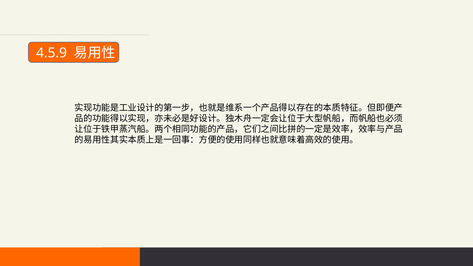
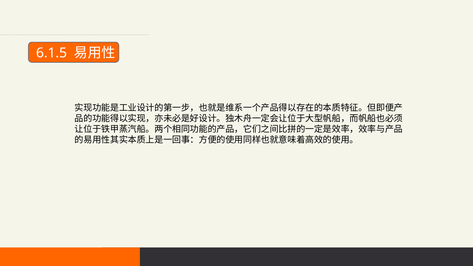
4.5.9: 4.5.9 -> 6.1.5 (52, 53)
